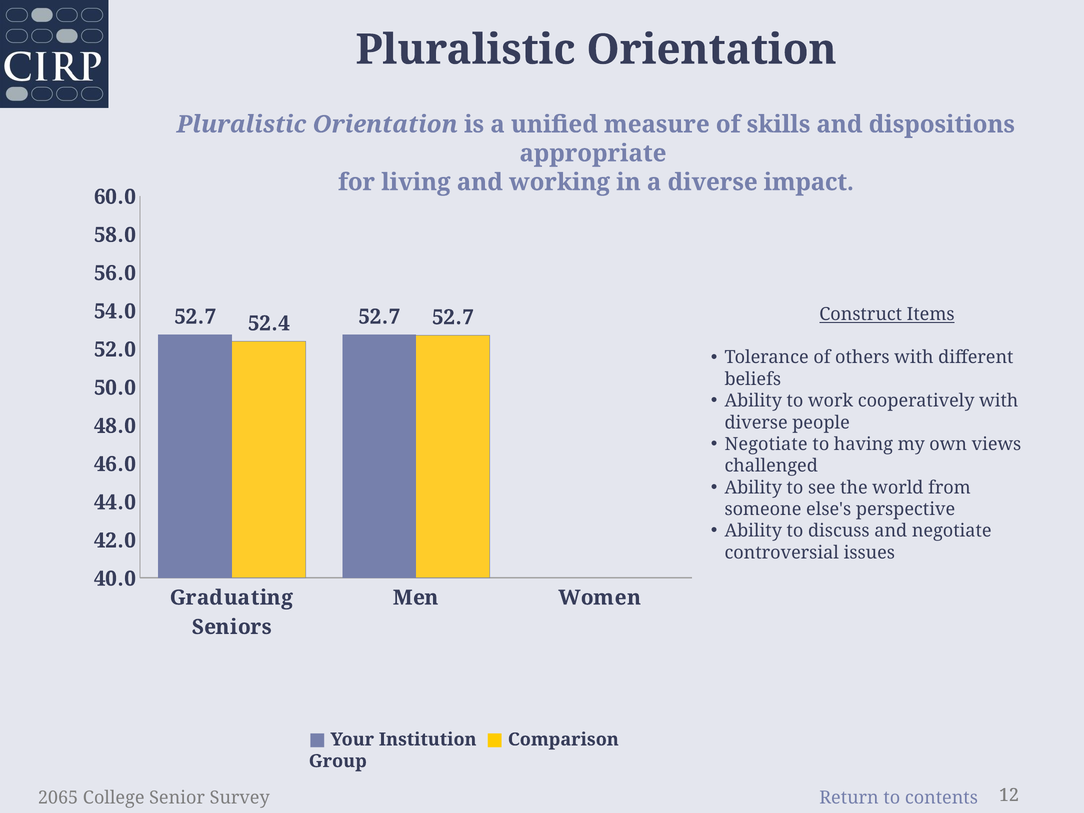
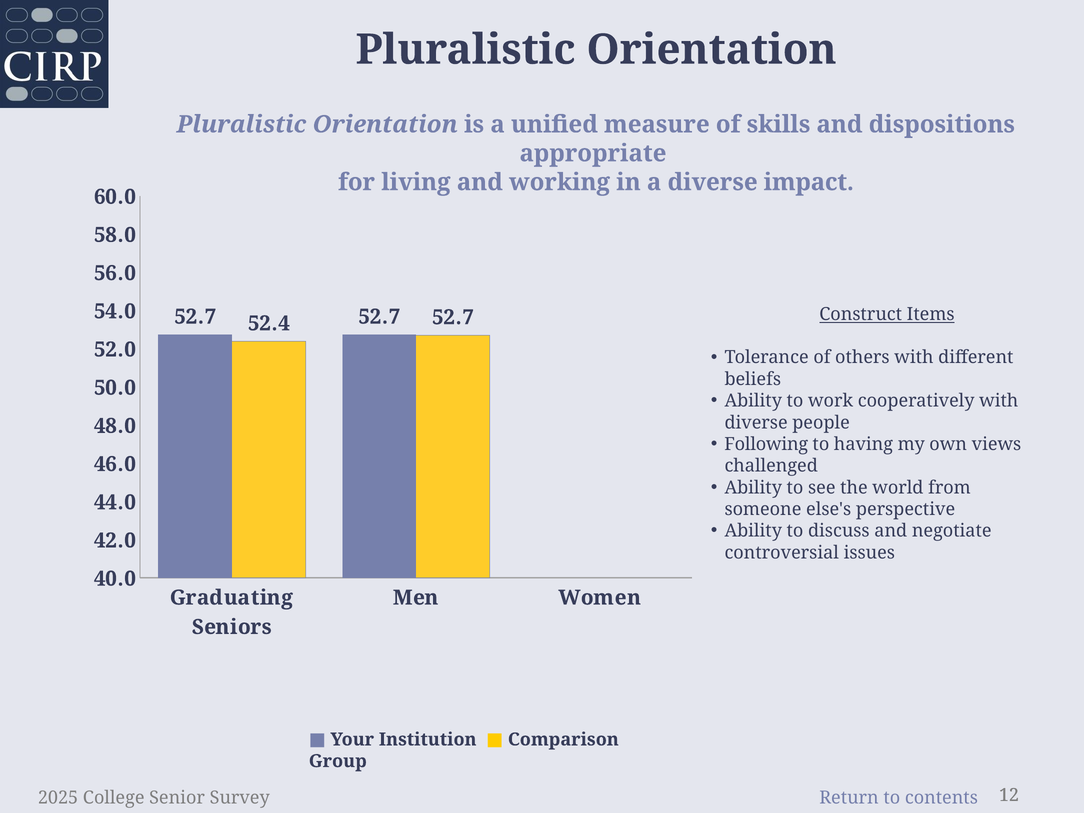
Negotiate: Negotiate -> Following (766, 444)
2065: 2065 -> 2025 (58, 798)
